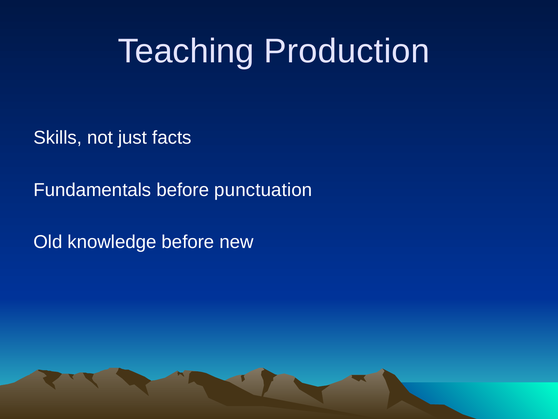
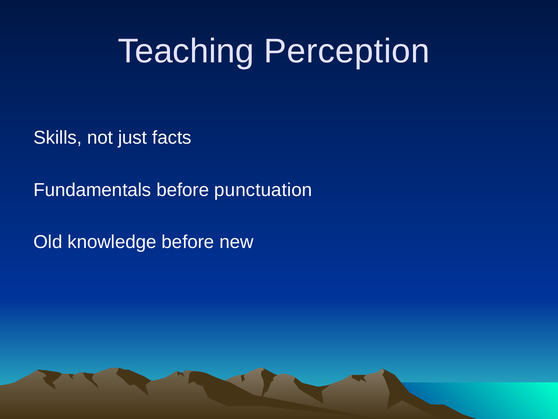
Production: Production -> Perception (347, 51)
